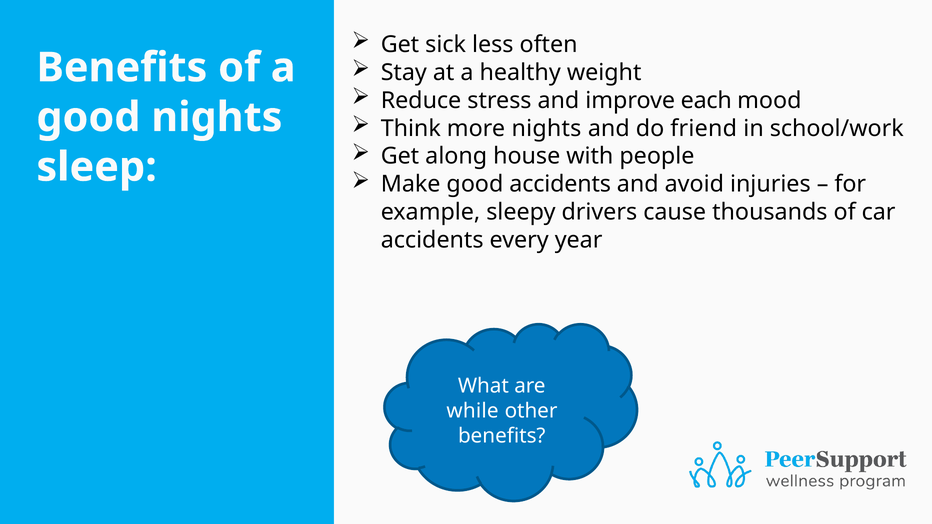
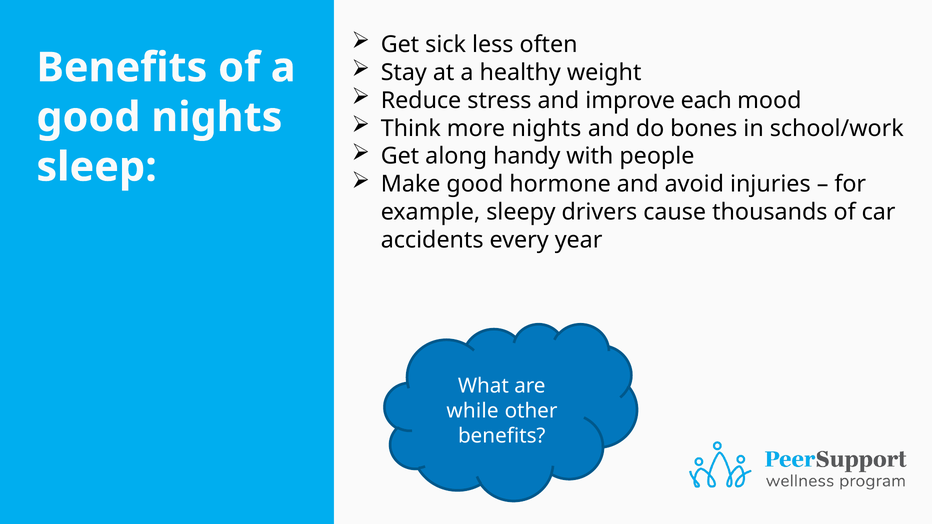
friend: friend -> bones (704, 128)
house: house -> handy (527, 156)
good accidents: accidents -> hormone (560, 184)
